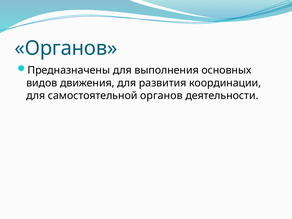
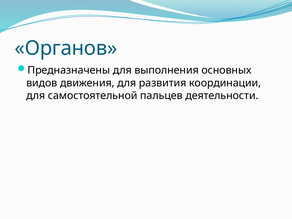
самостоятельной органов: органов -> пальцев (161, 96)
